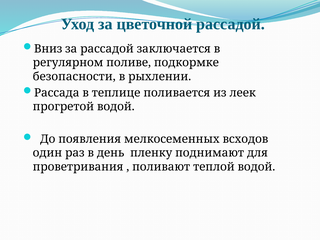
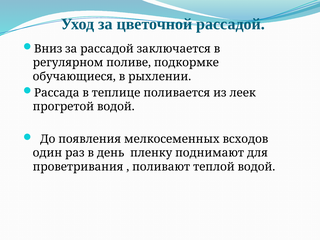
безопасности: безопасности -> обучающиеся (74, 76)
